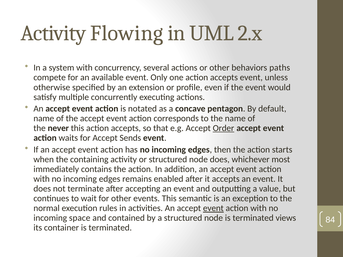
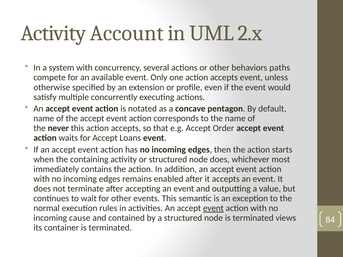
Flowing: Flowing -> Account (127, 33)
Order underline: present -> none (223, 128)
Sends: Sends -> Loans (130, 138)
space: space -> cause (80, 218)
